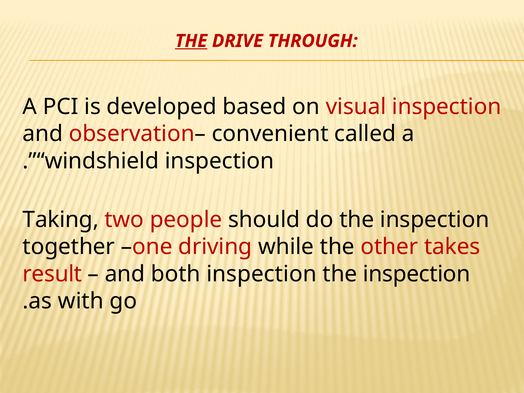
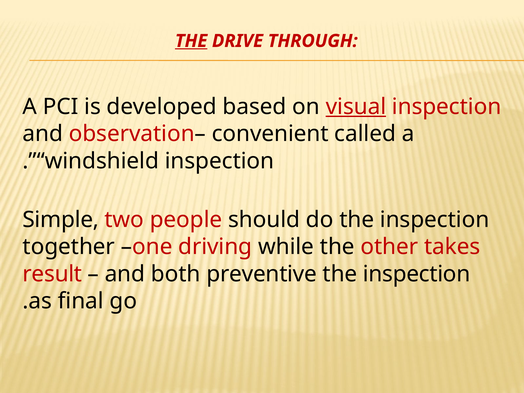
visual underline: none -> present (356, 107)
Taking: Taking -> Simple (61, 220)
both inspection: inspection -> preventive (262, 274)
with: with -> final (81, 301)
